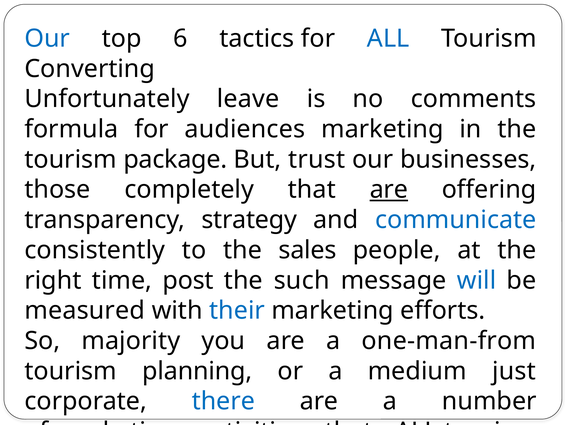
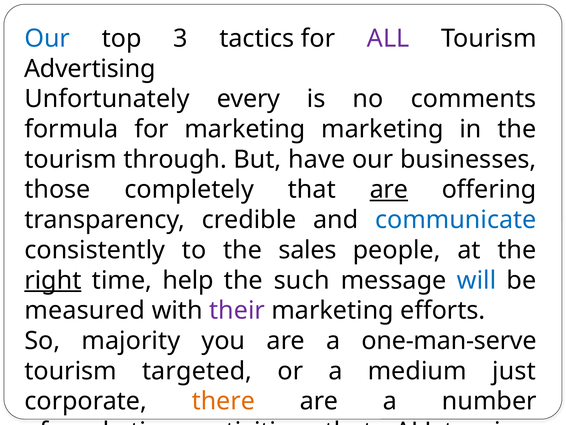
6: 6 -> 3 (180, 38)
ALL colour: blue -> purple (388, 38)
Converting: Converting -> Advertising (90, 69)
leave: leave -> every (248, 99)
for audiences: audiences -> marketing (245, 129)
package: package -> through (175, 159)
trust: trust -> have (317, 159)
strategy: strategy -> credible (249, 220)
right underline: none -> present (53, 280)
post: post -> help (188, 280)
their colour: blue -> purple (237, 310)
one-man-from: one-man-from -> one-man-serve (449, 340)
planning: planning -> targeted (197, 371)
there colour: blue -> orange (223, 401)
